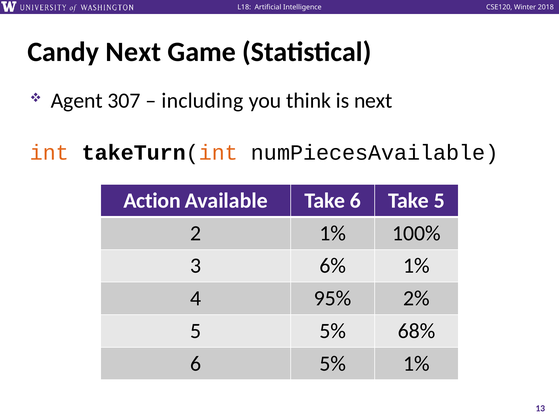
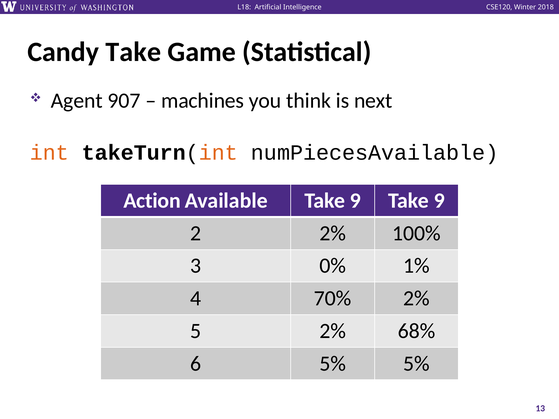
Candy Next: Next -> Take (133, 52)
307: 307 -> 907 (124, 101)
including: including -> machines (203, 101)
Available Take 6: 6 -> 9 (355, 201)
5: 5 -> 9 (439, 201)
2 1%: 1% -> 2% (333, 233)
6%: 6% -> 0% (333, 266)
95%: 95% -> 70% (333, 299)
5 5%: 5% -> 2% (333, 331)
5% 1%: 1% -> 5% (416, 364)
